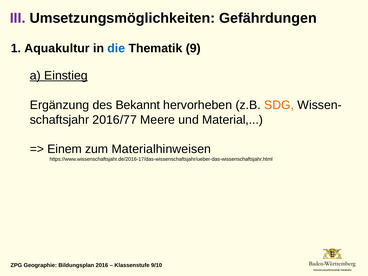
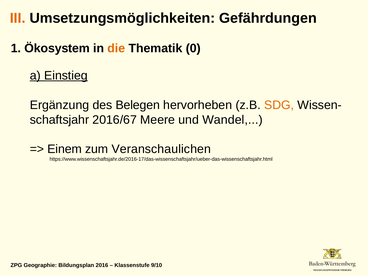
III colour: purple -> orange (18, 18)
Aquakultur: Aquakultur -> Ökosystem (57, 48)
die colour: blue -> orange (116, 48)
9: 9 -> 0 (193, 48)
Bekannt: Bekannt -> Belegen (138, 105)
2016/77: 2016/77 -> 2016/67 (115, 120)
Material: Material -> Wandel (233, 120)
Materialhinweisen: Materialhinweisen -> Veranschaulichen (161, 149)
